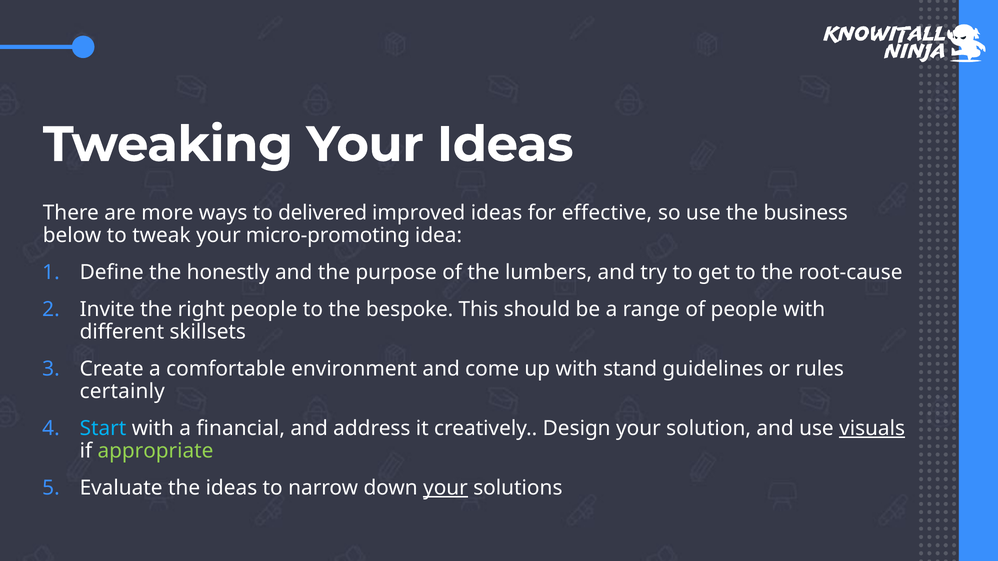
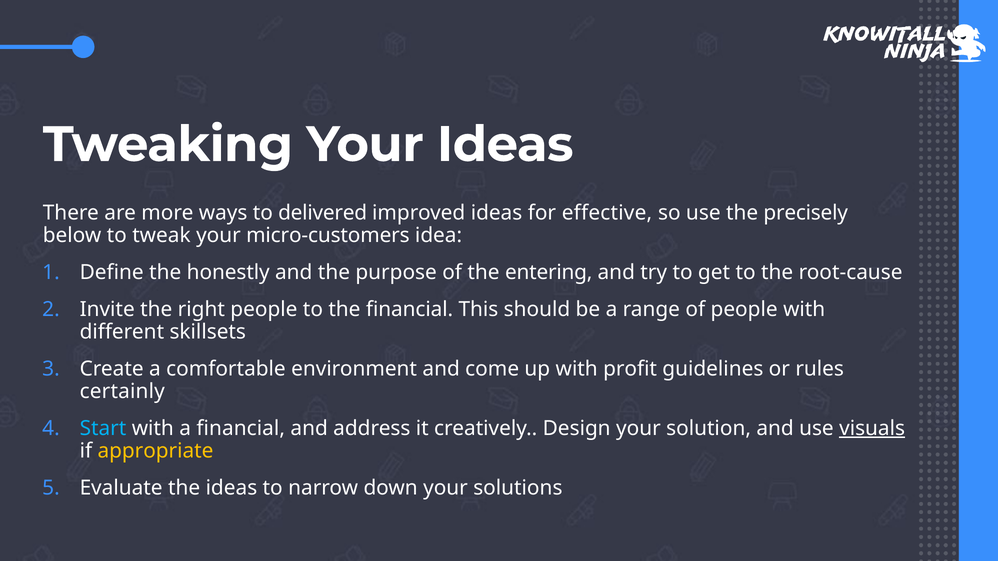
business: business -> precisely (806, 213)
micro-promoting: micro-promoting -> micro-customers (328, 236)
lumbers: lumbers -> entering (549, 273)
the bespoke: bespoke -> financial (410, 310)
stand: stand -> profit (630, 369)
appropriate colour: light green -> yellow (155, 451)
your underline: present -> none (445, 488)
